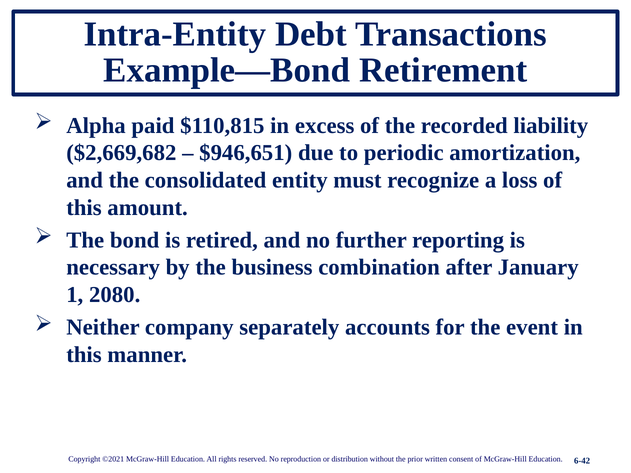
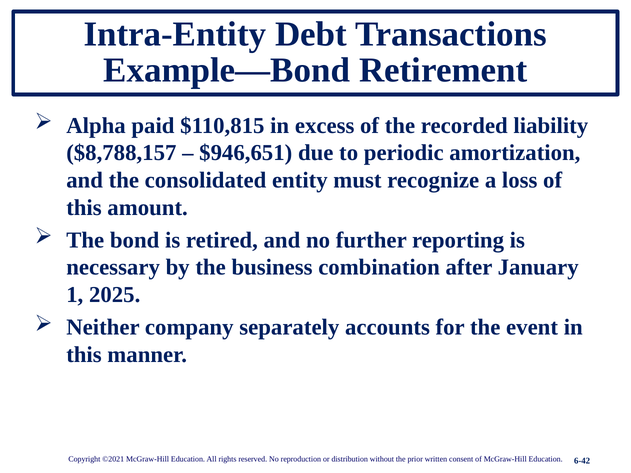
$2,669,682: $2,669,682 -> $8,788,157 (121, 153)
2080: 2080 -> 2025 (115, 295)
